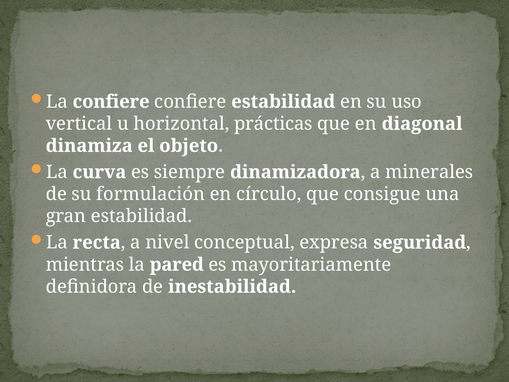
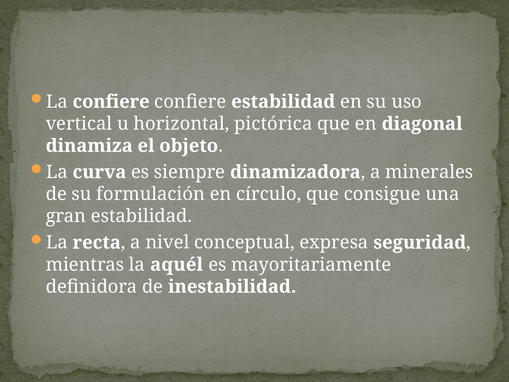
prácticas: prácticas -> pictórica (273, 124)
pared: pared -> aquél (177, 264)
